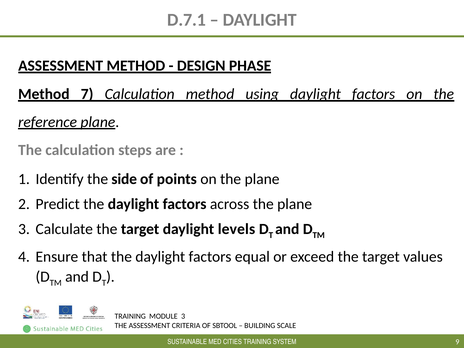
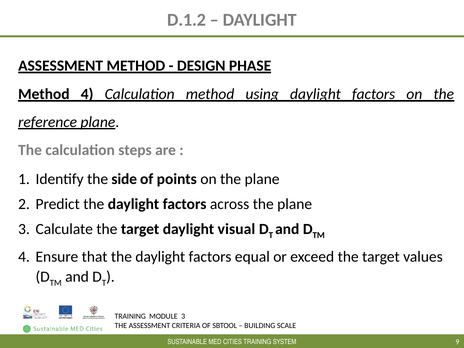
D.7.1: D.7.1 -> D.1.2 (187, 20)
Method 7: 7 -> 4 (87, 94)
levels: levels -> visual (236, 229)
